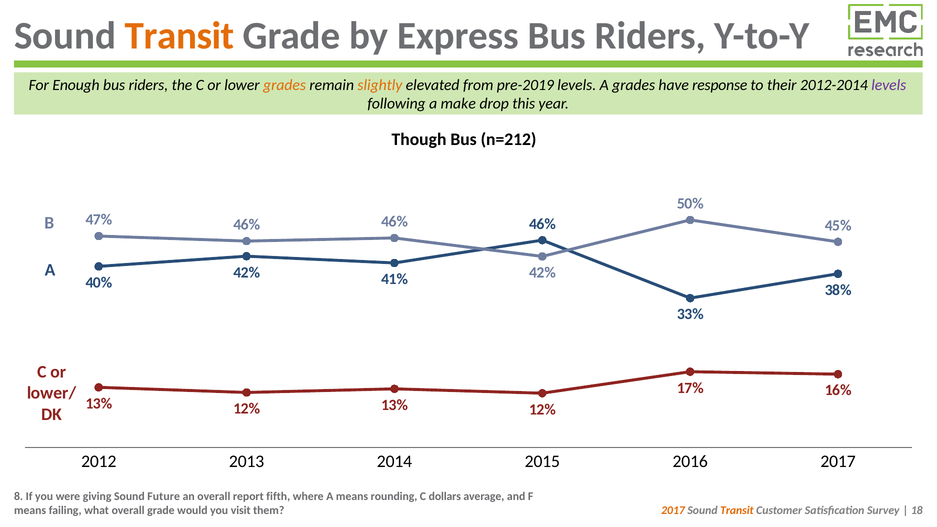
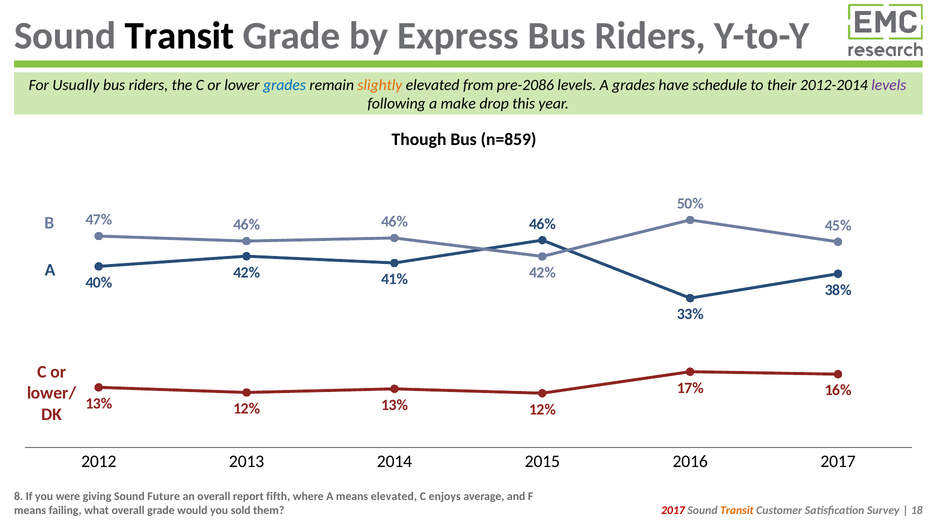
Transit colour: orange -> black (180, 36)
Enough: Enough -> Usually (76, 85)
grades colour: orange -> blue (285, 85)
pre-2019: pre-2019 -> pre-2086 (525, 85)
response: response -> schedule (720, 85)
n=212: n=212 -> n=859 (509, 139)
means rounding: rounding -> elevated (394, 496)
dollars: dollars -> enjoys (445, 496)
2017 colour: orange -> red (673, 510)
visit: visit -> sold (241, 511)
